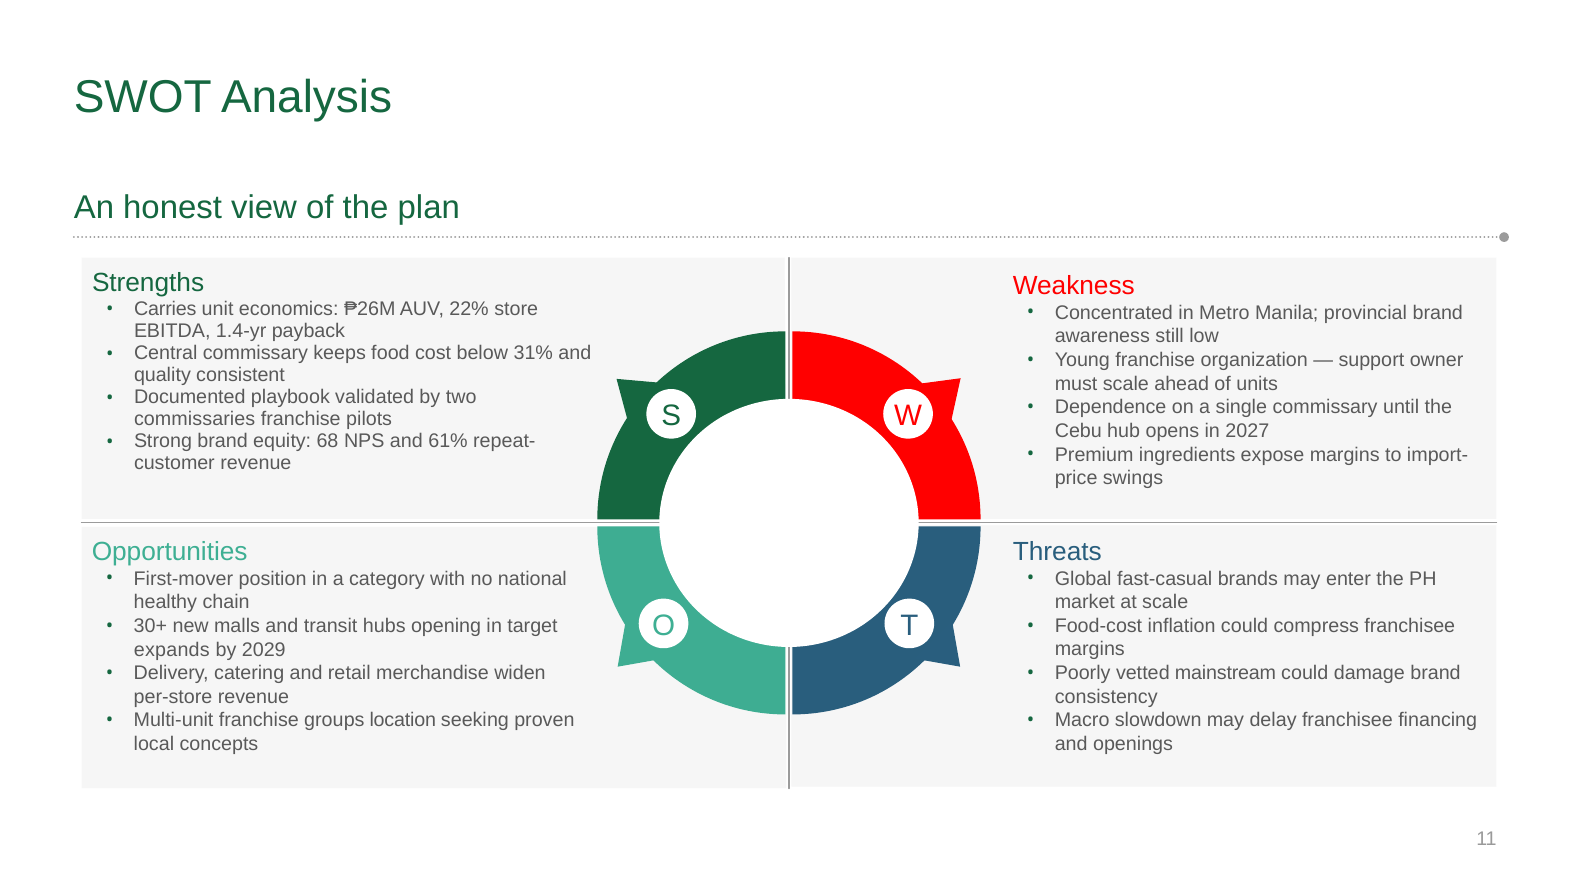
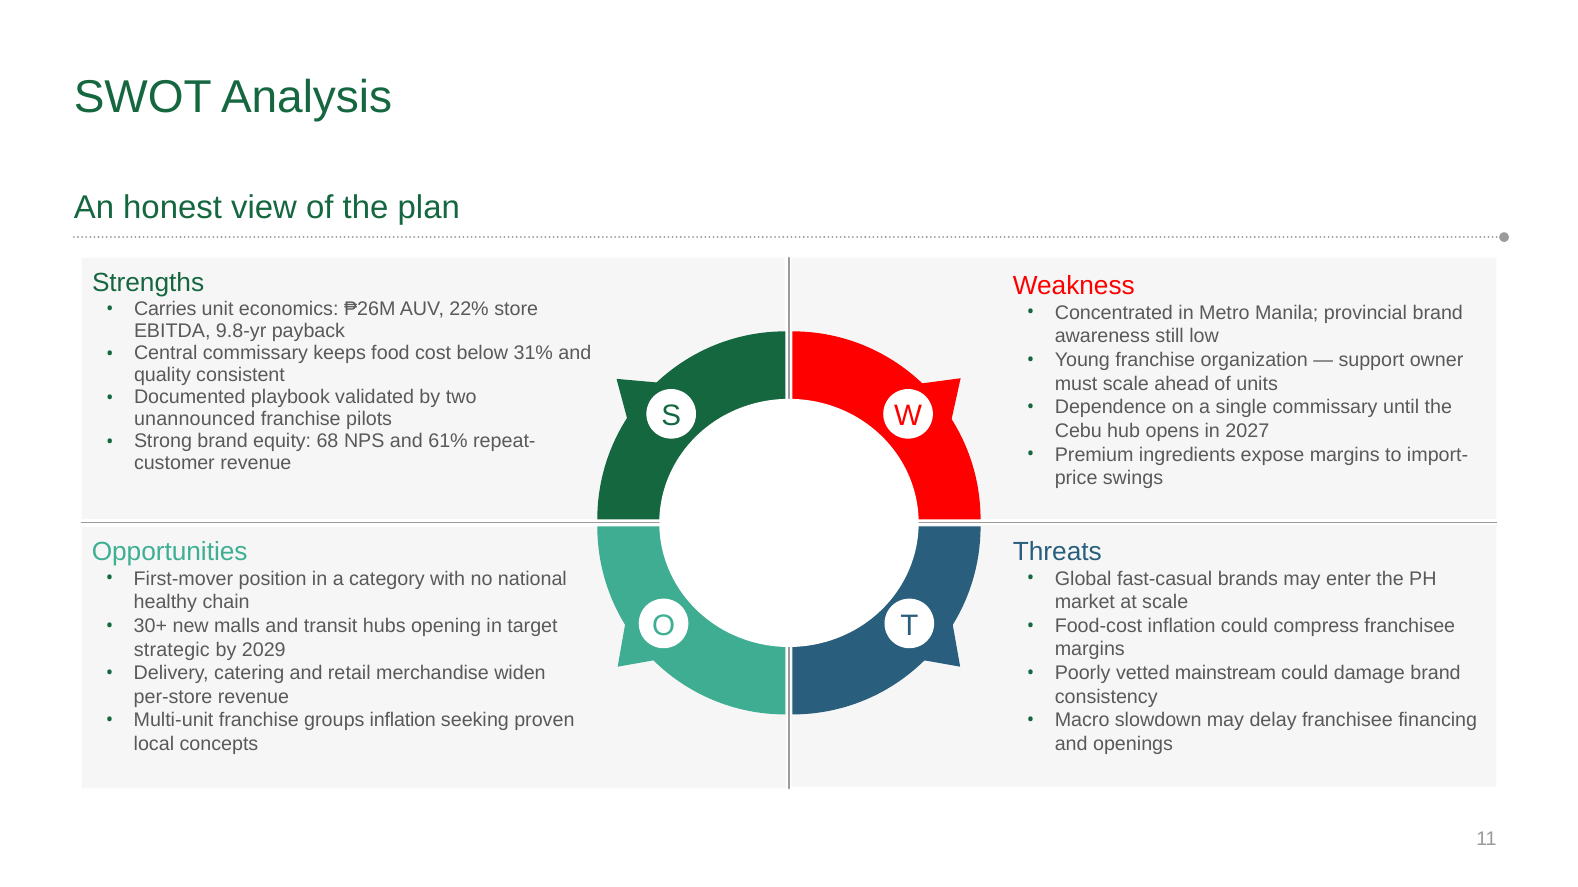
1.4-yr: 1.4-yr -> 9.8-yr (241, 331)
commissaries: commissaries -> unannounced (195, 419)
expands: expands -> strategic (172, 650)
groups location: location -> inflation (403, 721)
